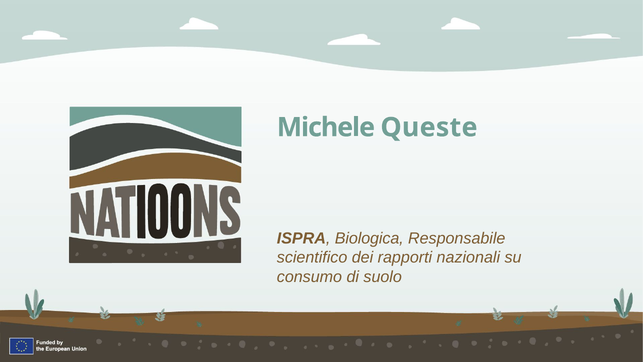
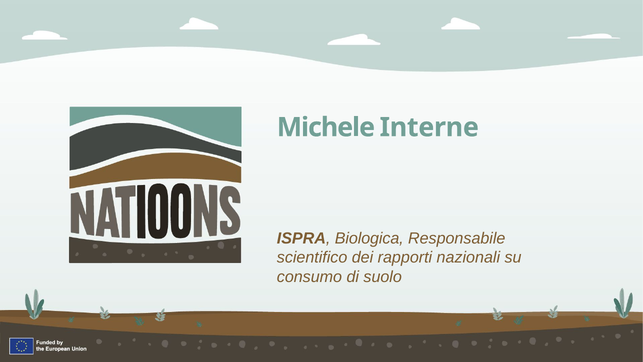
Queste: Queste -> Interne (429, 127)
